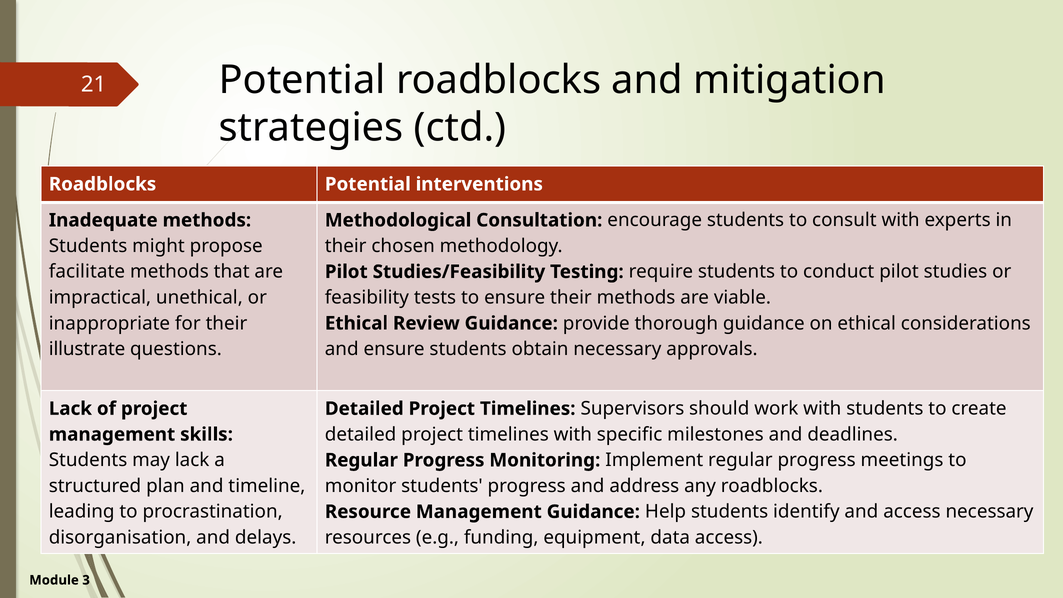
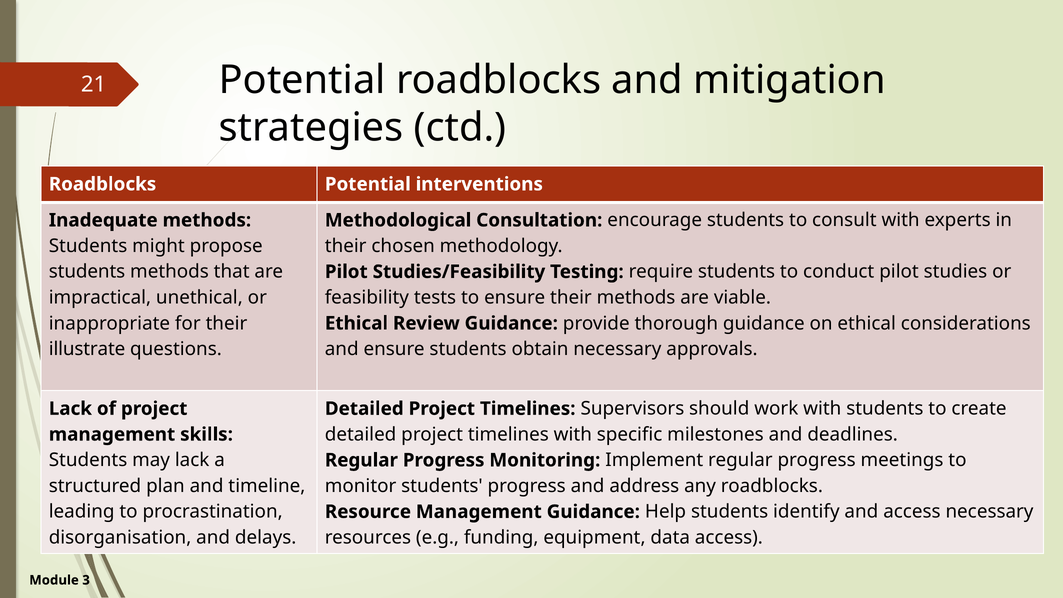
facilitate: facilitate -> students (87, 272)
